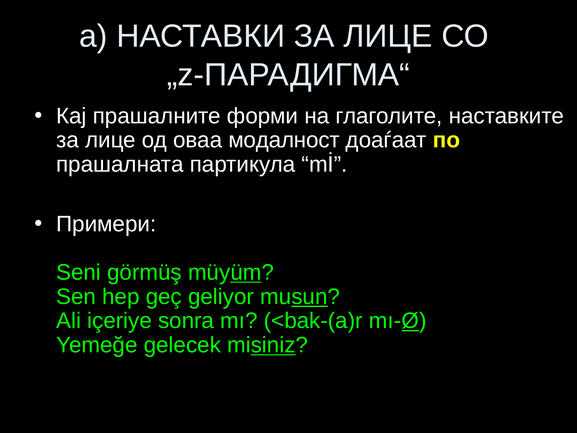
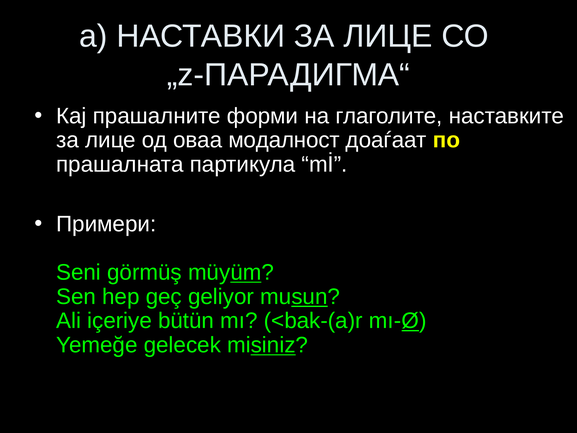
sonra: sonra -> bütün (186, 321)
